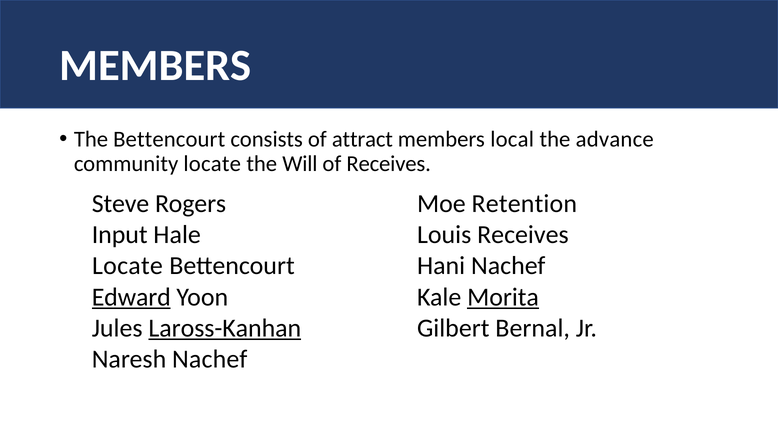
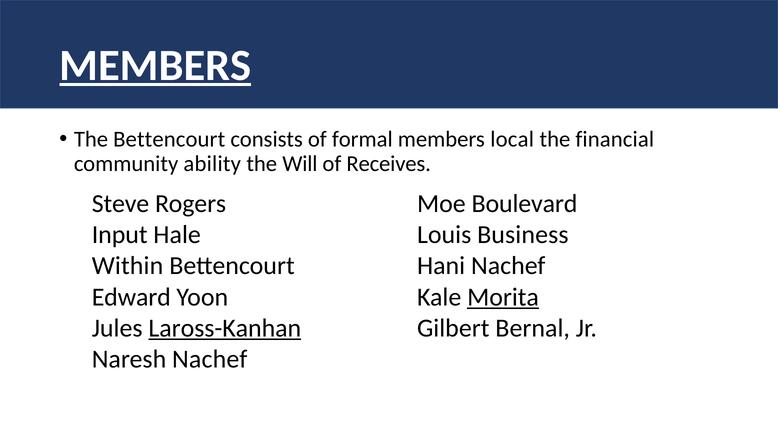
MEMBERS underline: none -> present (155, 65)
attract: attract -> formal (362, 139)
advance: advance -> financial (615, 139)
community locate: locate -> ability (212, 164)
Retention: Retention -> Boulevard (525, 203)
Louis Receives: Receives -> Business (523, 234)
Locate: Locate -> Within (128, 266)
Edward underline: present -> none (131, 297)
